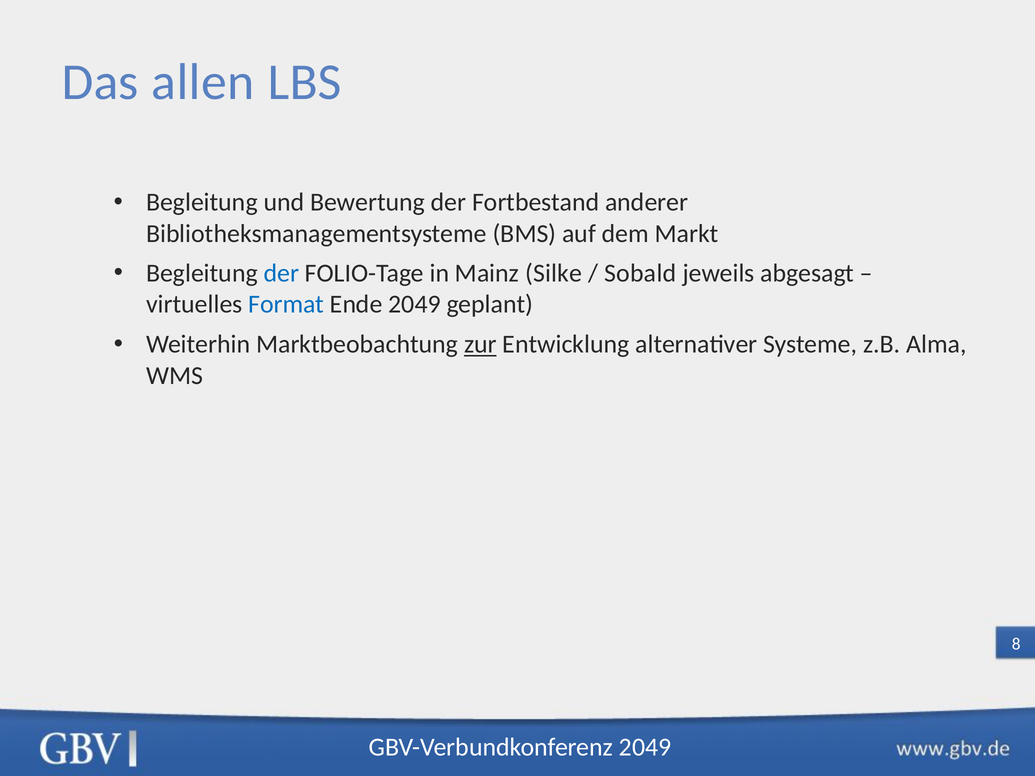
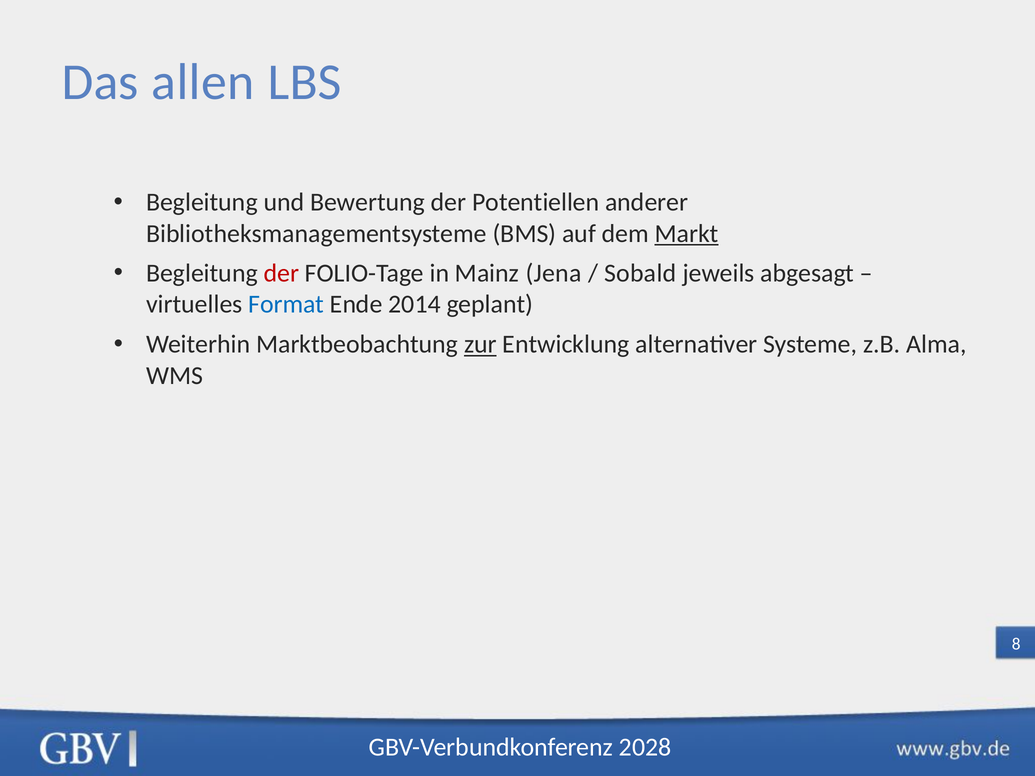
Fortbestand: Fortbestand -> Potentiellen (536, 202)
Markt underline: none -> present (687, 234)
der colour: blue -> red (281, 273)
Silke: Silke -> Jena (554, 273)
Ende 2049: 2049 -> 2014 (415, 304)
GBV-Verbundkonferenz 2049: 2049 -> 2028 (645, 748)
